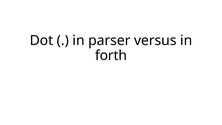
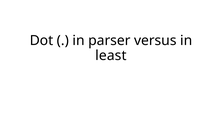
forth: forth -> least (111, 55)
